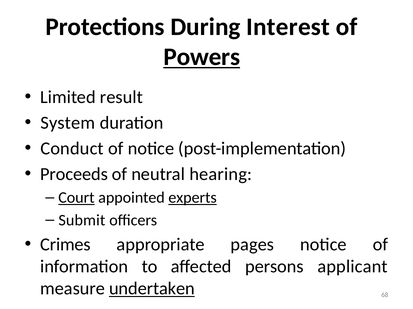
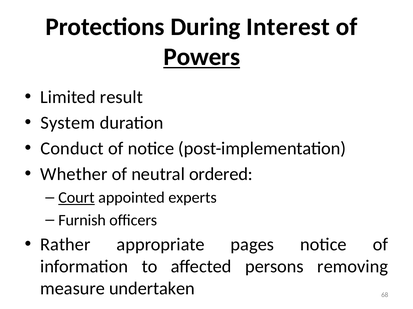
Proceeds: Proceeds -> Whether (74, 174)
hearing: hearing -> ordered (221, 174)
experts underline: present -> none (193, 198)
Submit: Submit -> Furnish (82, 221)
Crimes: Crimes -> Rather (65, 245)
applicant: applicant -> removing (353, 267)
undertaken underline: present -> none (152, 289)
